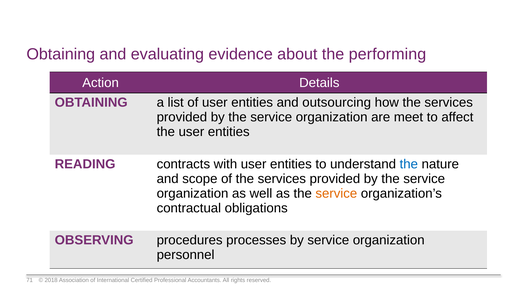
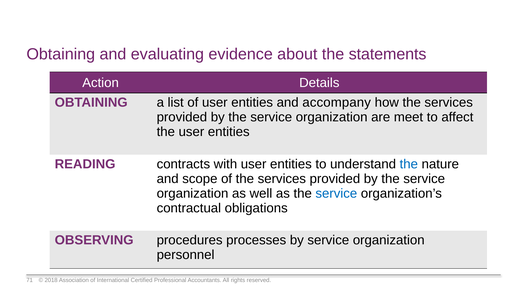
performing: performing -> statements (388, 54)
outsourcing: outsourcing -> accompany (337, 103)
service colour: orange -> blue (336, 194)
